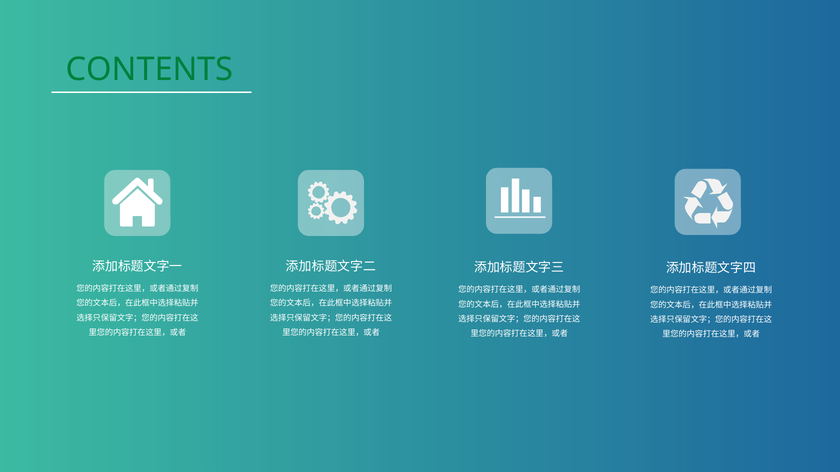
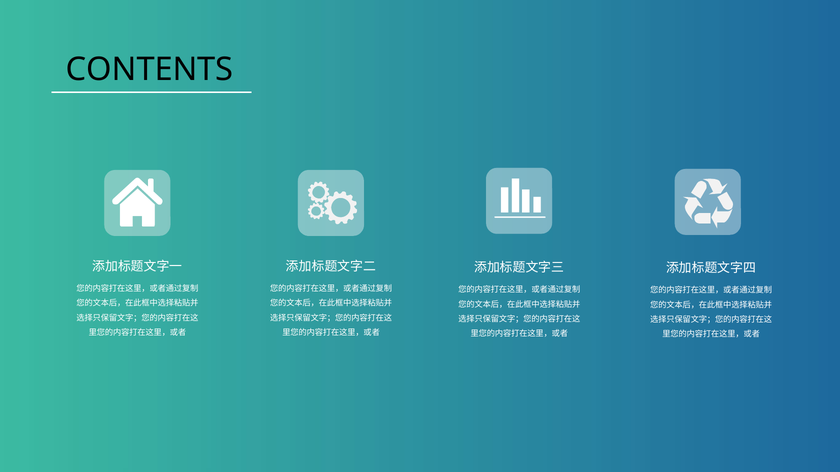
CONTENTS colour: green -> black (150, 70)
